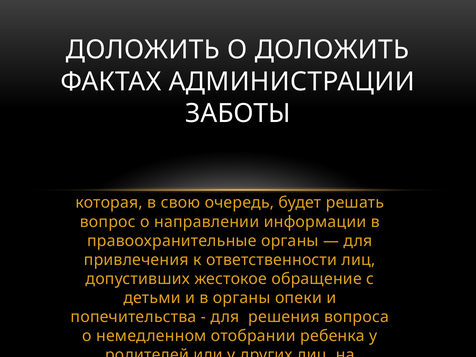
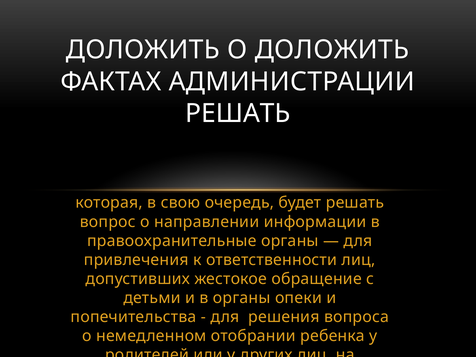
ЗАБОТЫ: ЗАБОТЫ -> РЕШАТЬ (238, 113)
